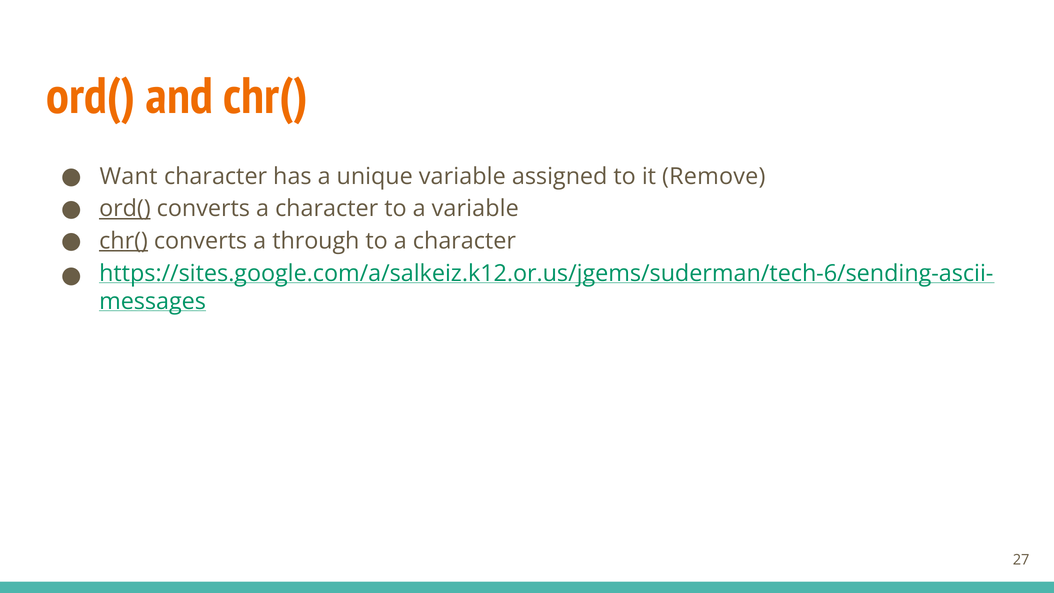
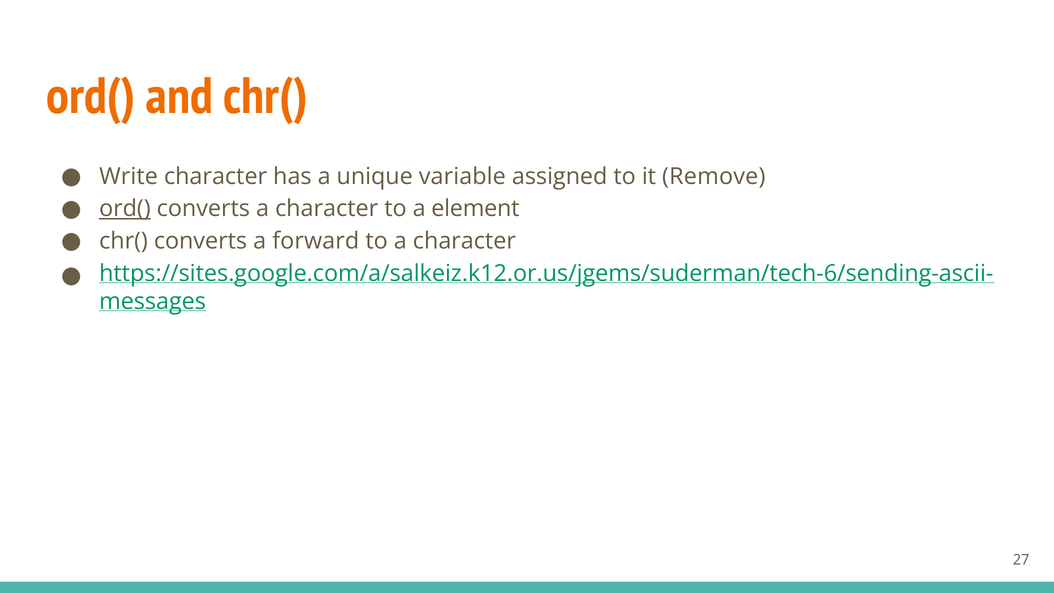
Want: Want -> Write (129, 176)
a variable: variable -> element (475, 209)
chr( underline: present -> none (124, 241)
through: through -> forward (316, 241)
